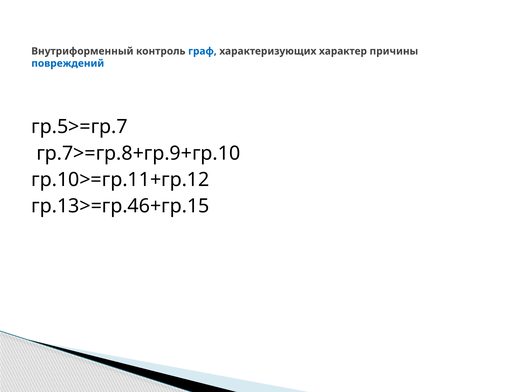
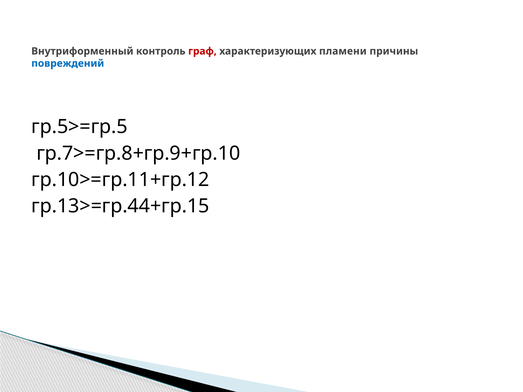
граф colour: blue -> red (202, 51)
характер: характер -> пламени (343, 51)
гр.5>=гр.7: гр.5>=гр.7 -> гр.5>=гр.5 (79, 127)
гр.13>=гр.46+гр.15: гр.13>=гр.46+гр.15 -> гр.13>=гр.44+гр.15 (120, 206)
